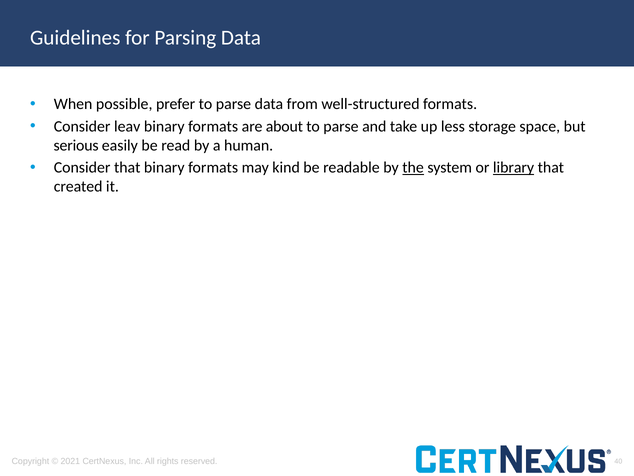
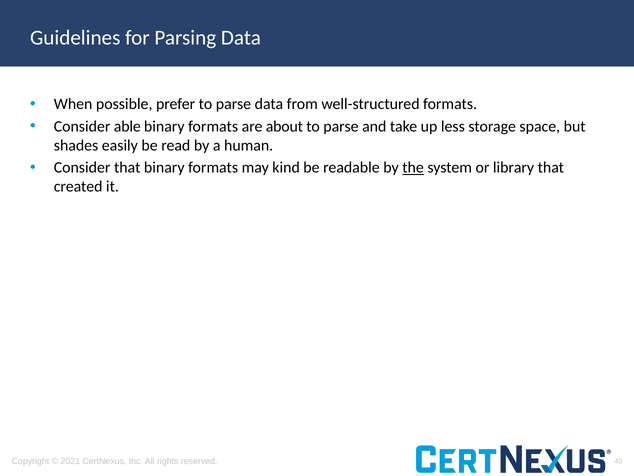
leav: leav -> able (127, 126)
serious: serious -> shades (76, 145)
library underline: present -> none (514, 167)
